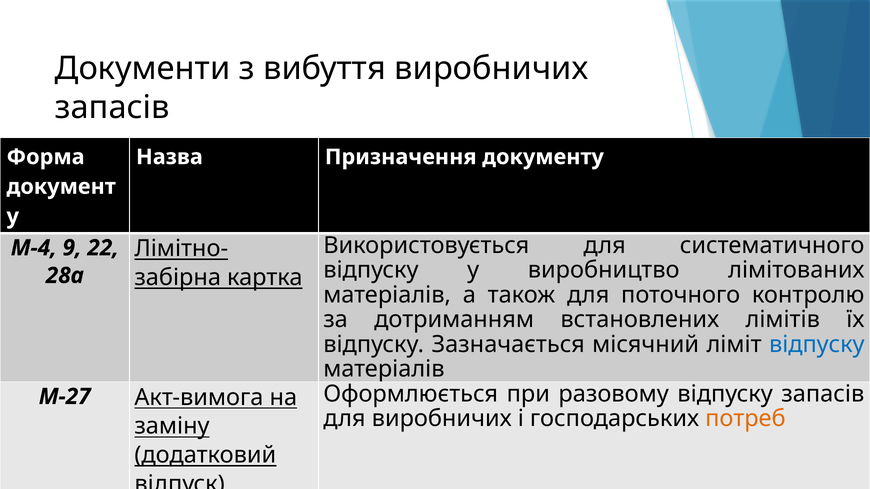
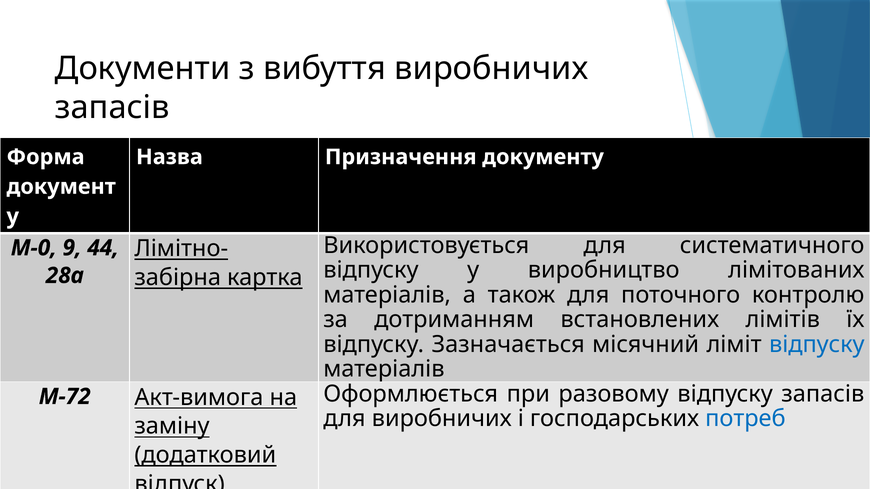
М-4: М-4 -> М-0 (34, 248)
22: 22 -> 44 (103, 248)
М-27: М-27 -> М-72 (65, 397)
потреб colour: orange -> blue (745, 419)
